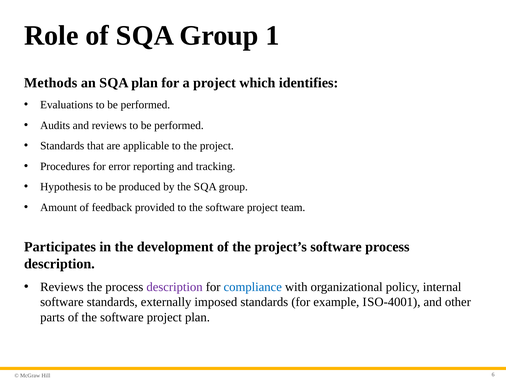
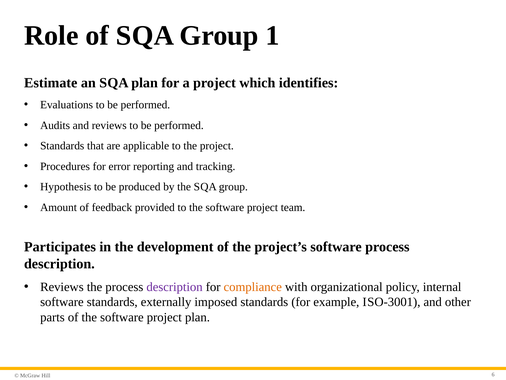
Methods: Methods -> Estimate (51, 83)
compliance colour: blue -> orange (253, 287)
O-4001: O-4001 -> O-3001 (397, 302)
